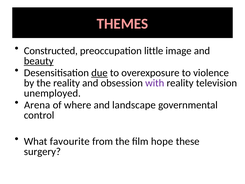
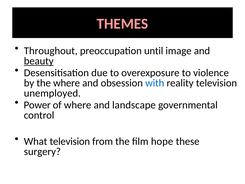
Constructed: Constructed -> Throughout (51, 51)
little: little -> until (154, 51)
due underline: present -> none (99, 73)
the reality: reality -> where (67, 83)
with colour: purple -> blue (155, 83)
Arena: Arena -> Power (37, 105)
What favourite: favourite -> television (70, 141)
